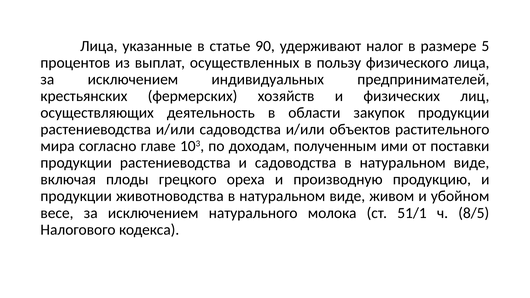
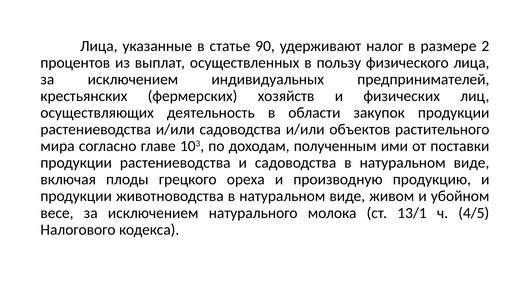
5: 5 -> 2 (485, 46)
51/1: 51/1 -> 13/1 (412, 213)
8/5: 8/5 -> 4/5 (474, 213)
